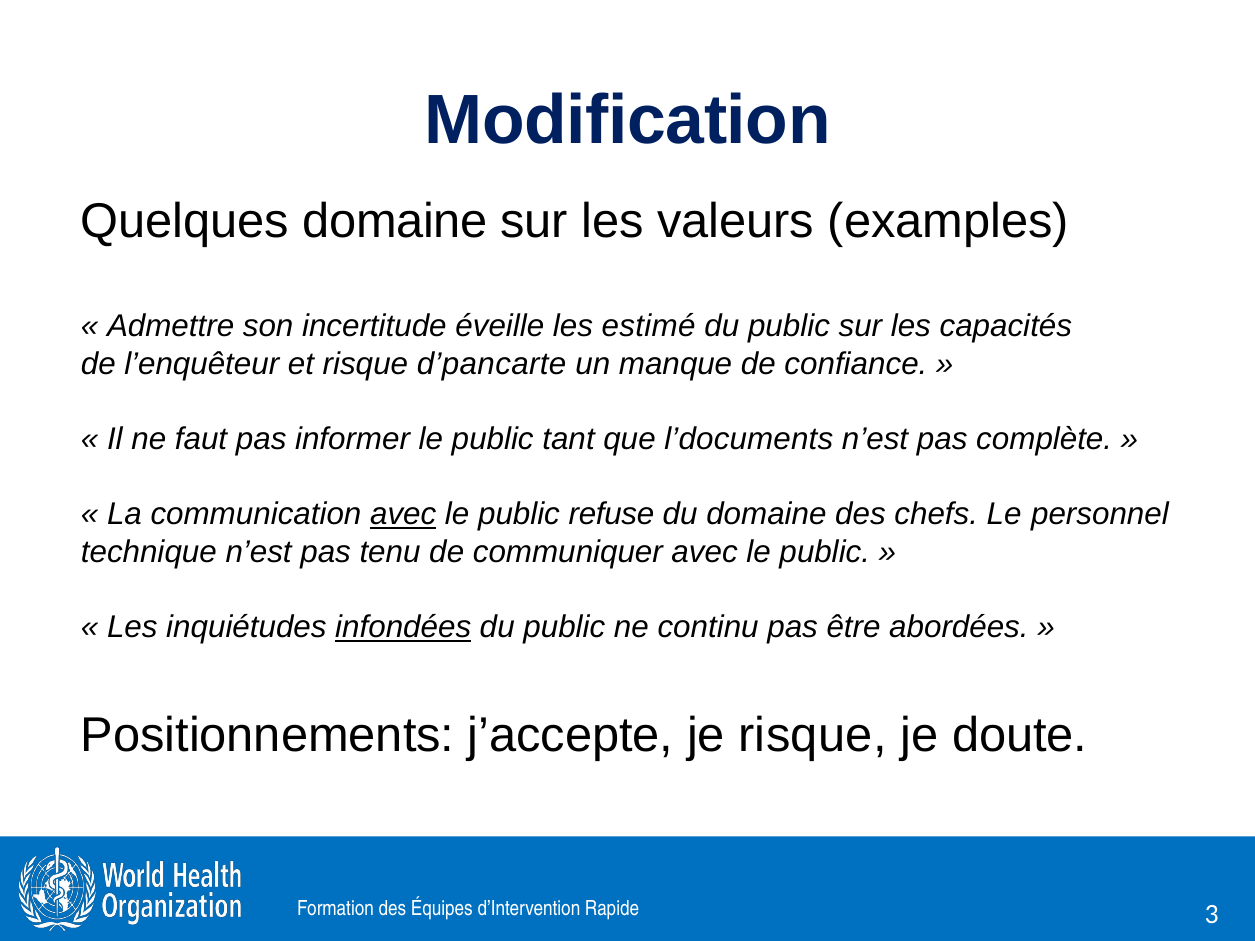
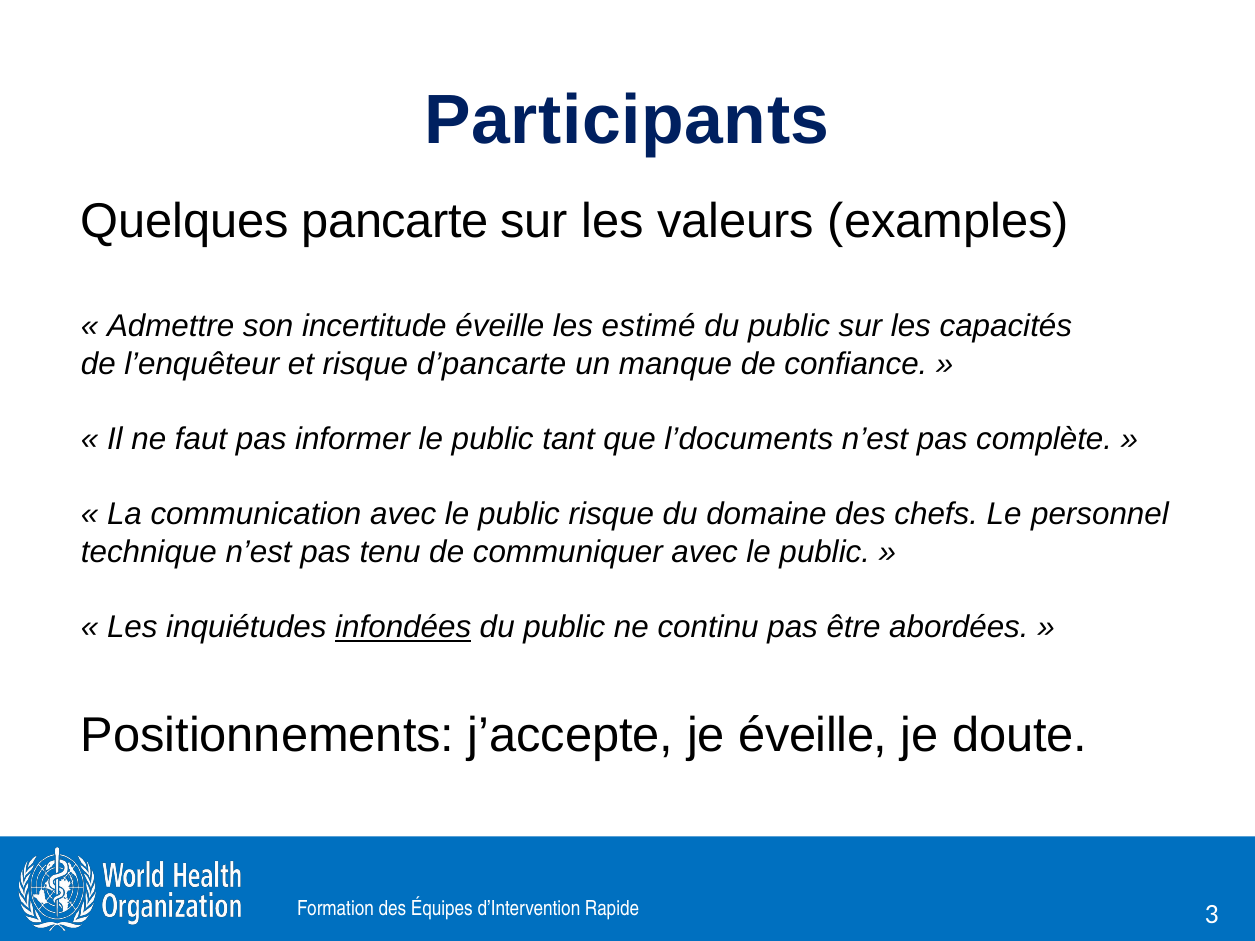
Modification: Modification -> Participants (627, 121)
Quelques domaine: domaine -> pancarte (395, 221)
avec underline: present -> none (403, 515)
public refuse: refuse -> risque (611, 515)
je risque: risque -> éveille (813, 736)
